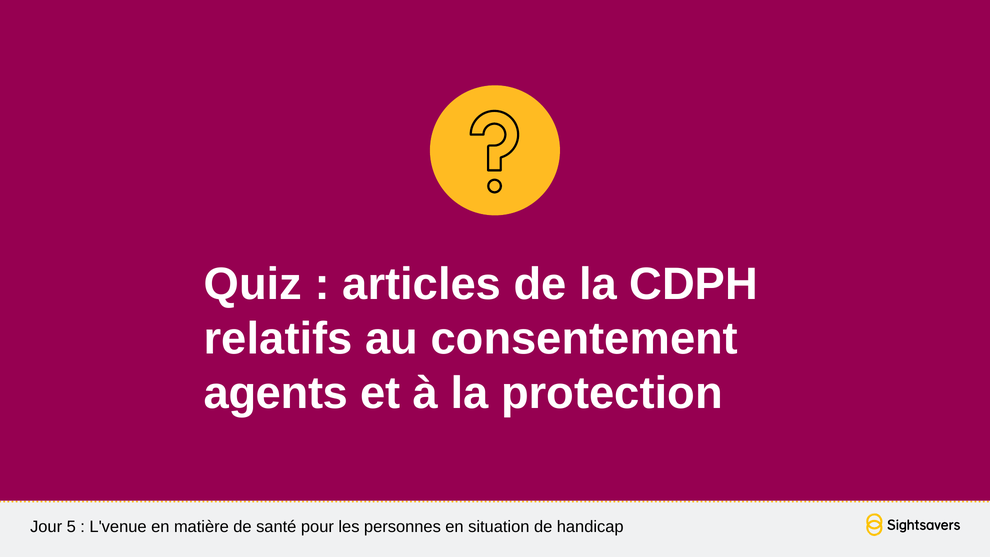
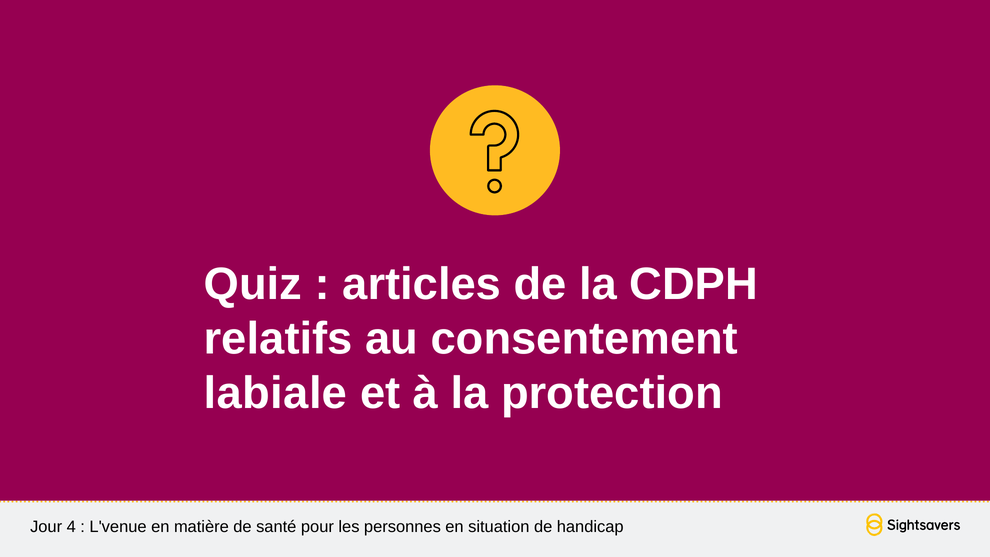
agents: agents -> labiale (276, 393)
5: 5 -> 4 (71, 527)
